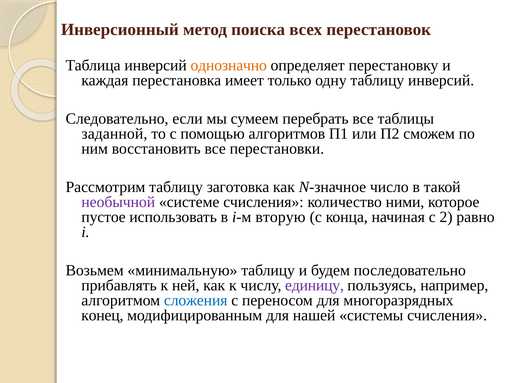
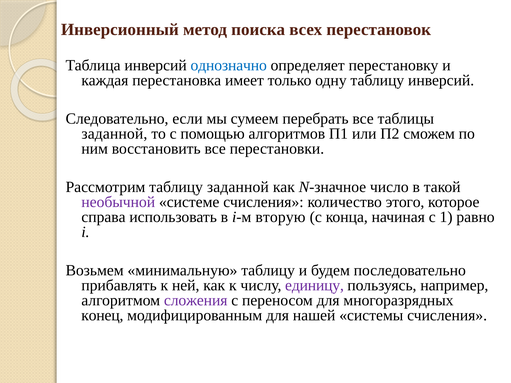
однозначно colour: orange -> blue (229, 65)
таблицу заготовка: заготовка -> заданной (238, 187)
ними: ними -> этого (405, 202)
пустое: пустое -> справа (103, 217)
2: 2 -> 1 (446, 217)
сложения colour: blue -> purple (196, 301)
